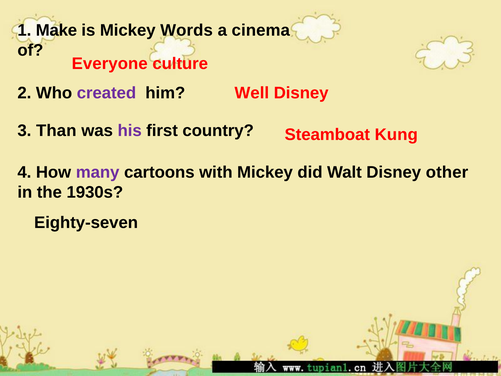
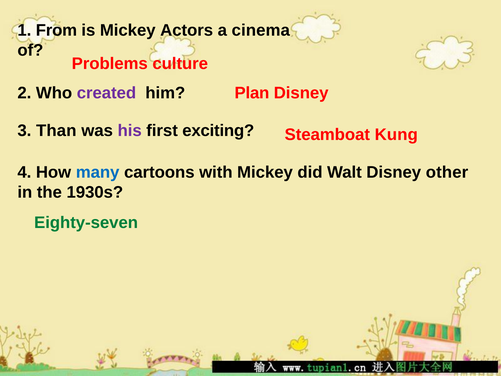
Make: Make -> From (56, 30)
Words: Words -> Actors (187, 30)
Everyone: Everyone -> Problems (110, 64)
Well: Well -> Plan (252, 93)
country: country -> exciting (218, 131)
many colour: purple -> blue (98, 172)
Eighty-seven colour: black -> green (86, 222)
